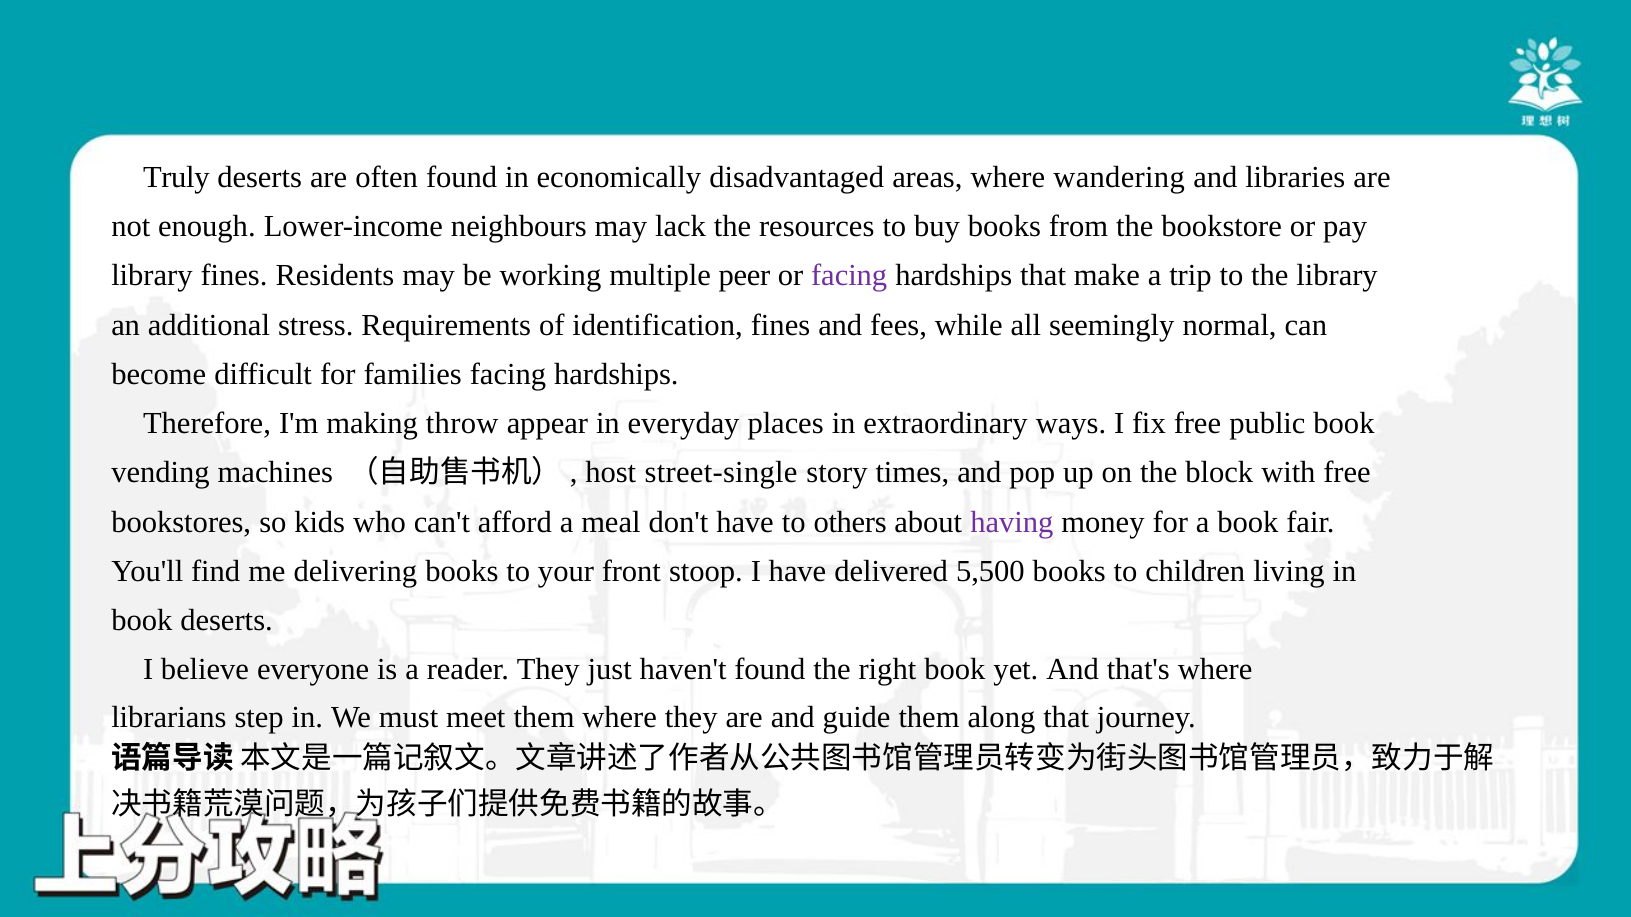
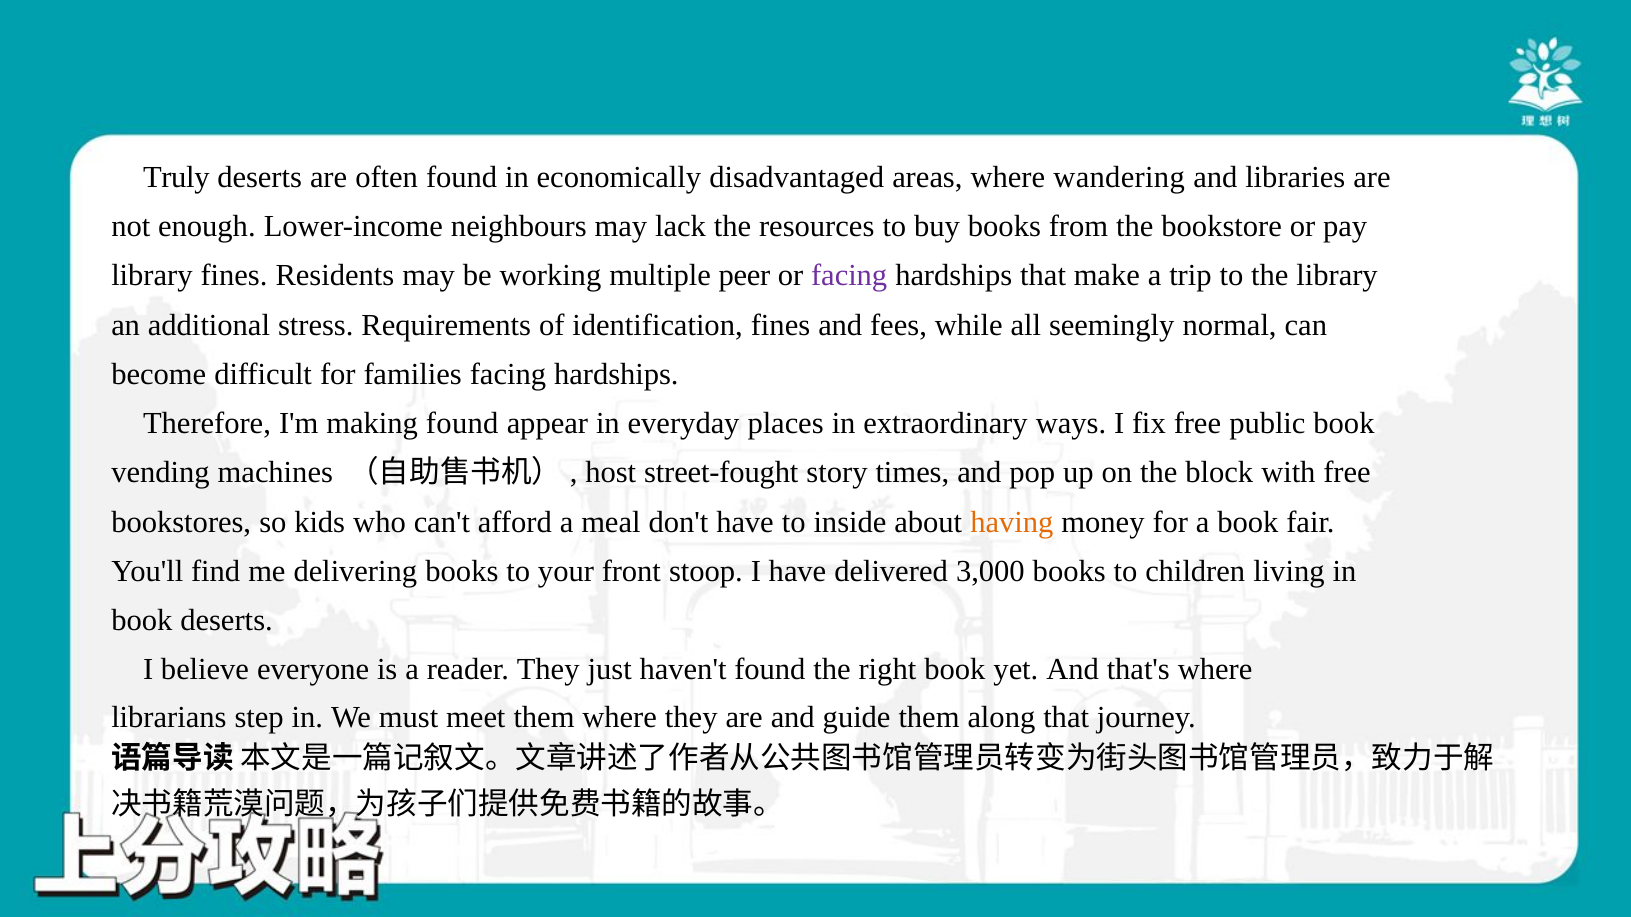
making throw: throw -> found (462, 424)
street-single: street-single -> street-fought (721, 473)
others: others -> inside (850, 522)
having colour: purple -> orange (1012, 522)
5,500: 5,500 -> 3,000 (990, 571)
